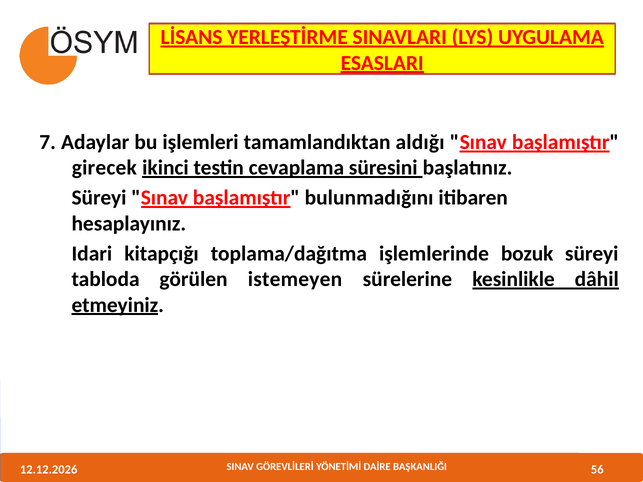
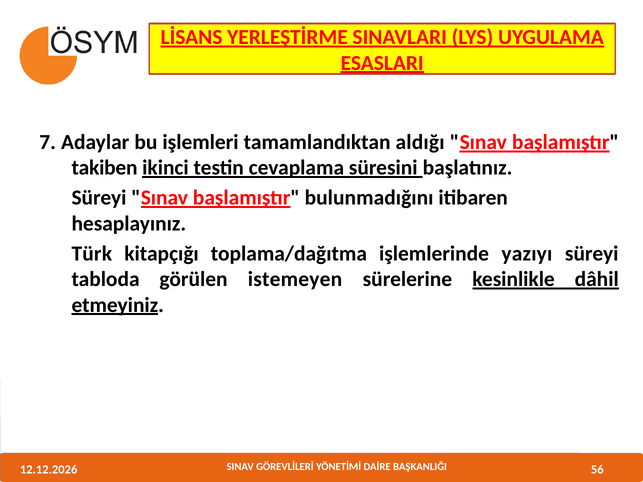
girecek: girecek -> takiben (105, 168)
Idari: Idari -> Türk (92, 254)
bozuk: bozuk -> yazıyı (527, 254)
